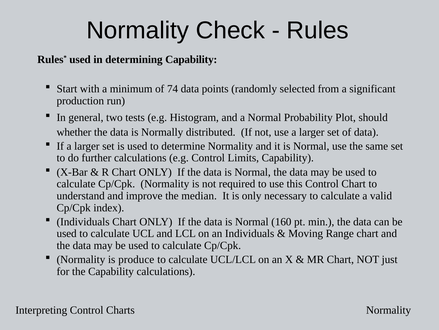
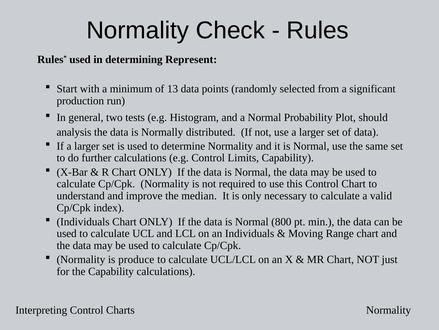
determining Capability: Capability -> Represent (191, 59)
74: 74 -> 13 (173, 89)
whether: whether -> analysis (74, 132)
160: 160 -> 800 (281, 221)
